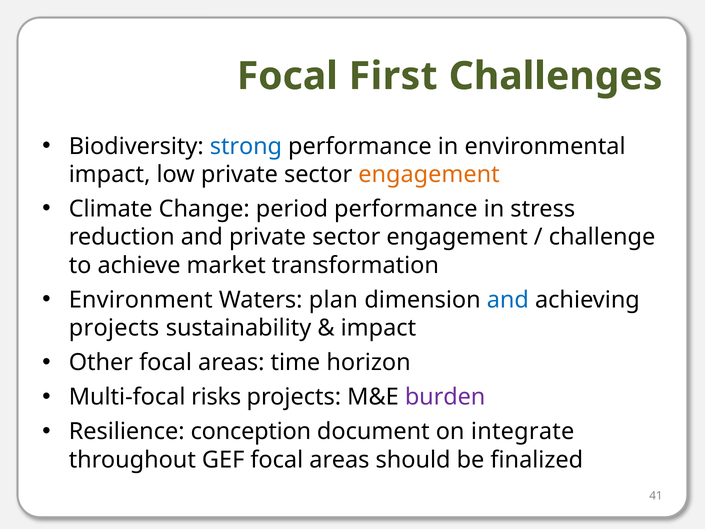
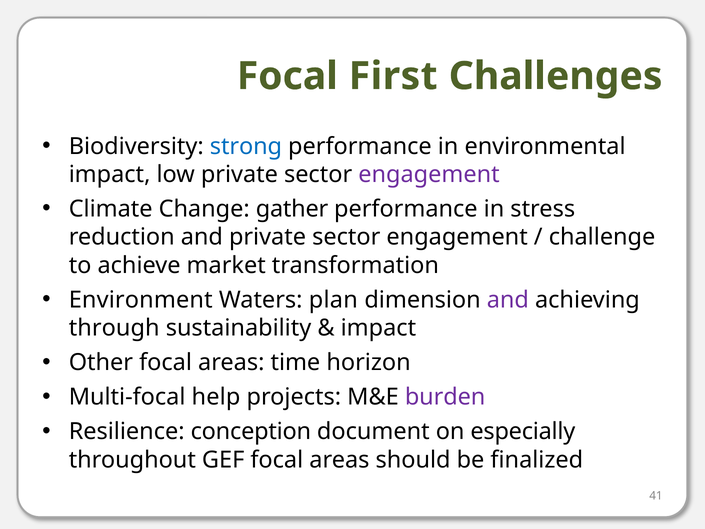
engagement colour: orange -> purple (429, 174)
period: period -> gather (292, 209)
and colour: blue -> purple (508, 300)
projects: projects -> through (114, 328)
risks: risks -> help (216, 397)
integrate: integrate -> especially (523, 431)
